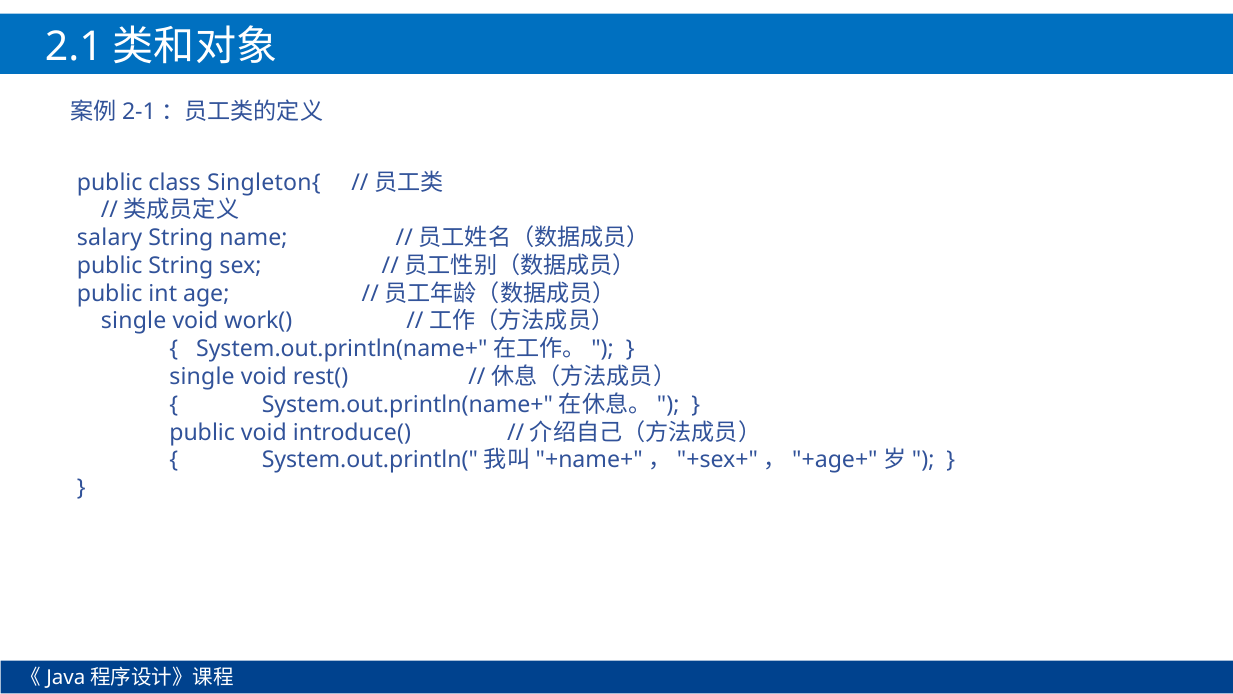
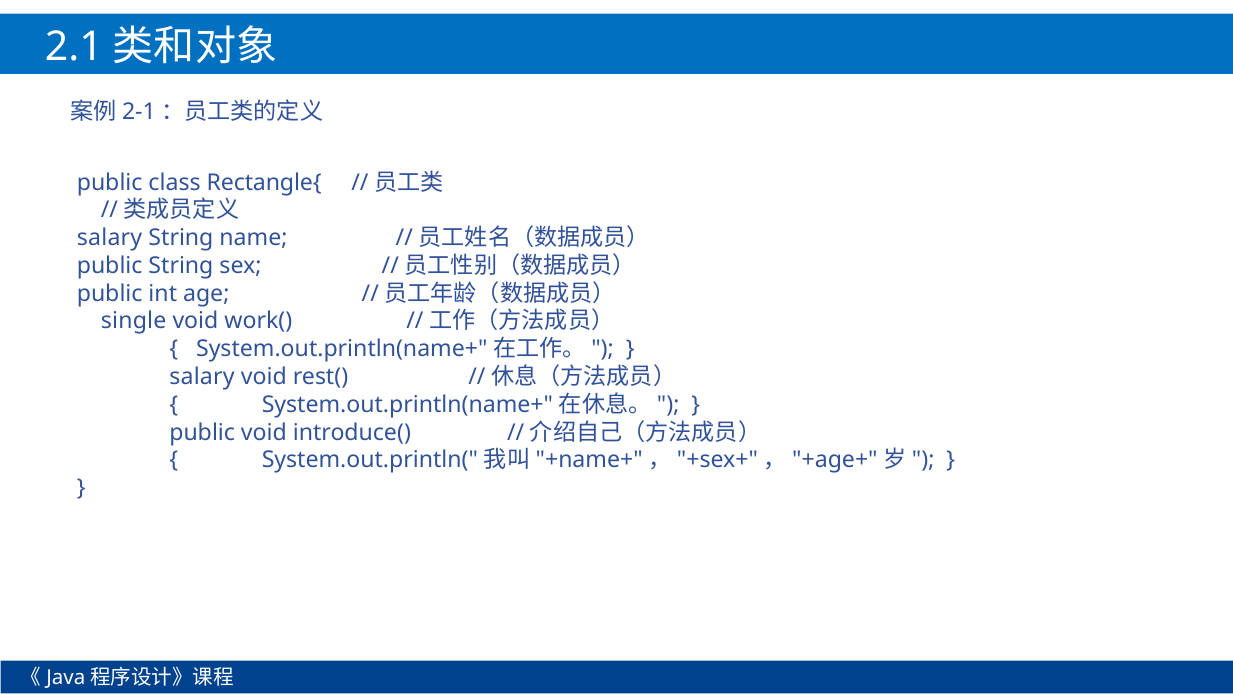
Singleton{: Singleton{ -> Rectangle{ (264, 182)
single: single -> salary (202, 377)
